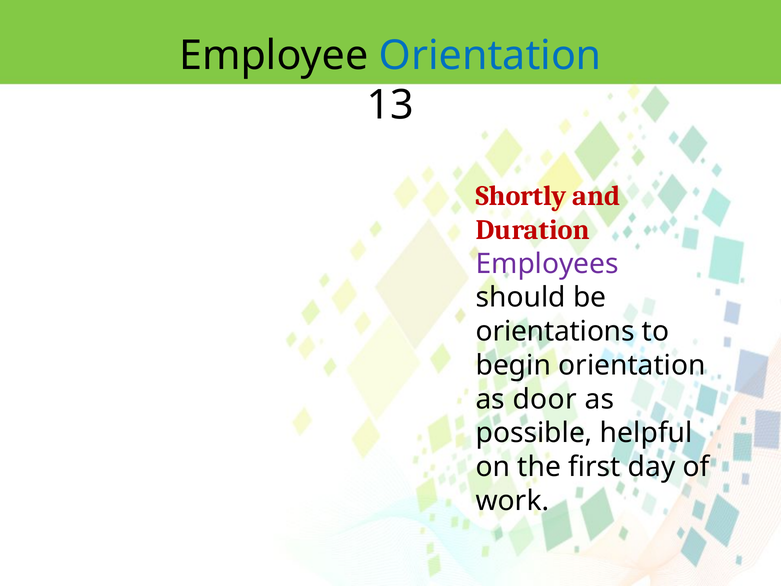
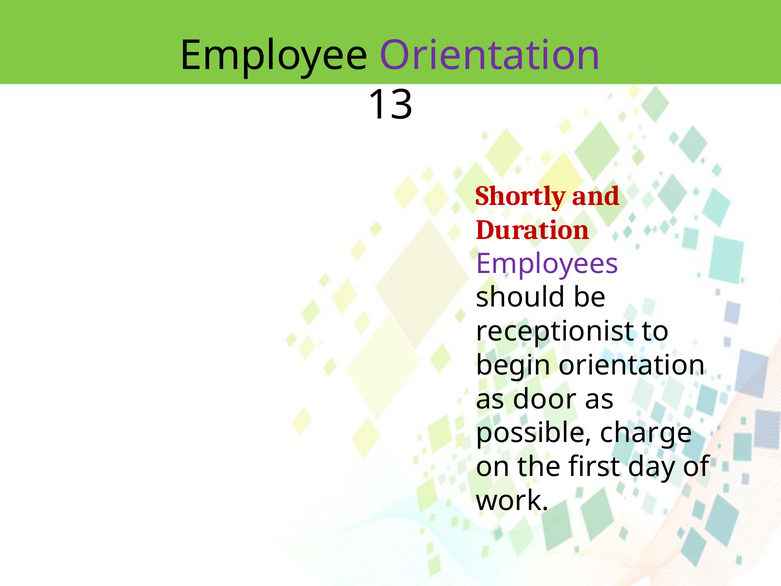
Orientation colour: blue -> purple (490, 56)
orientations: orientations -> receptionist (555, 331)
helpful: helpful -> charge (646, 433)
